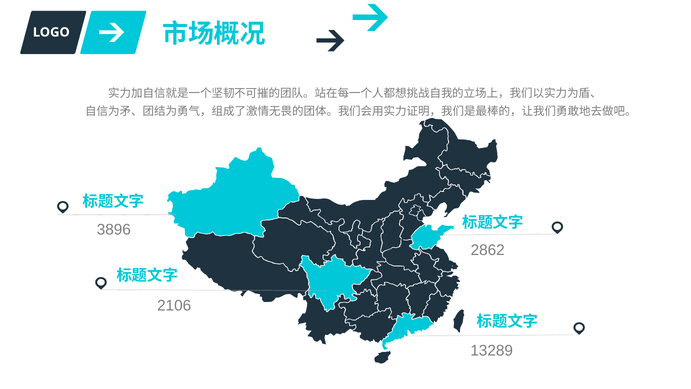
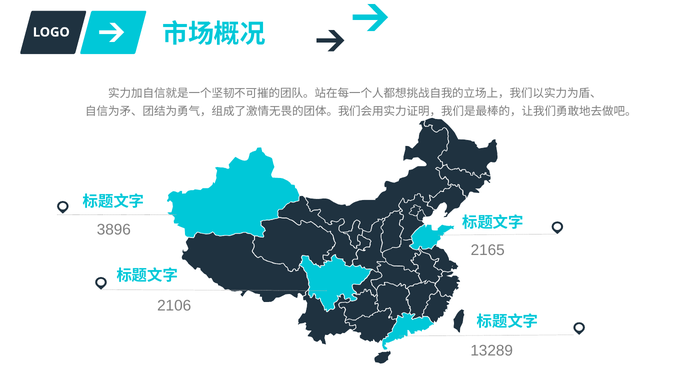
2862: 2862 -> 2165 (488, 250)
